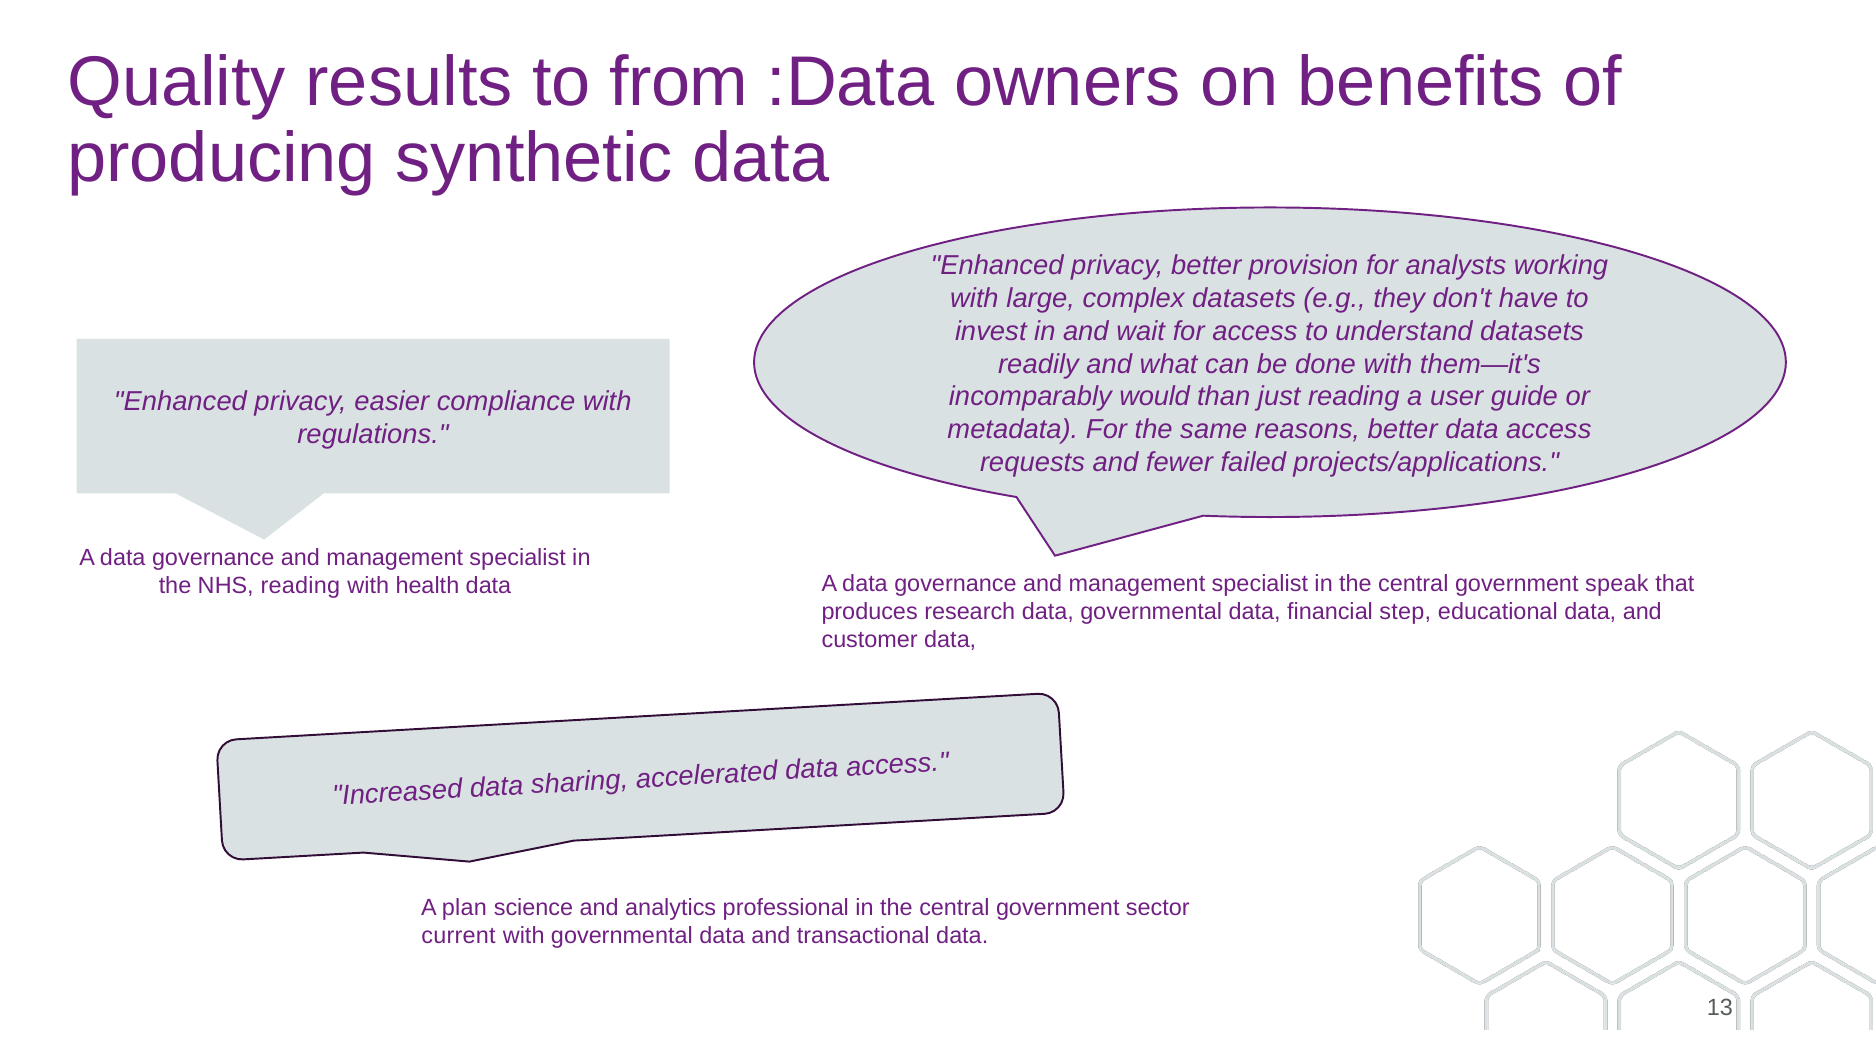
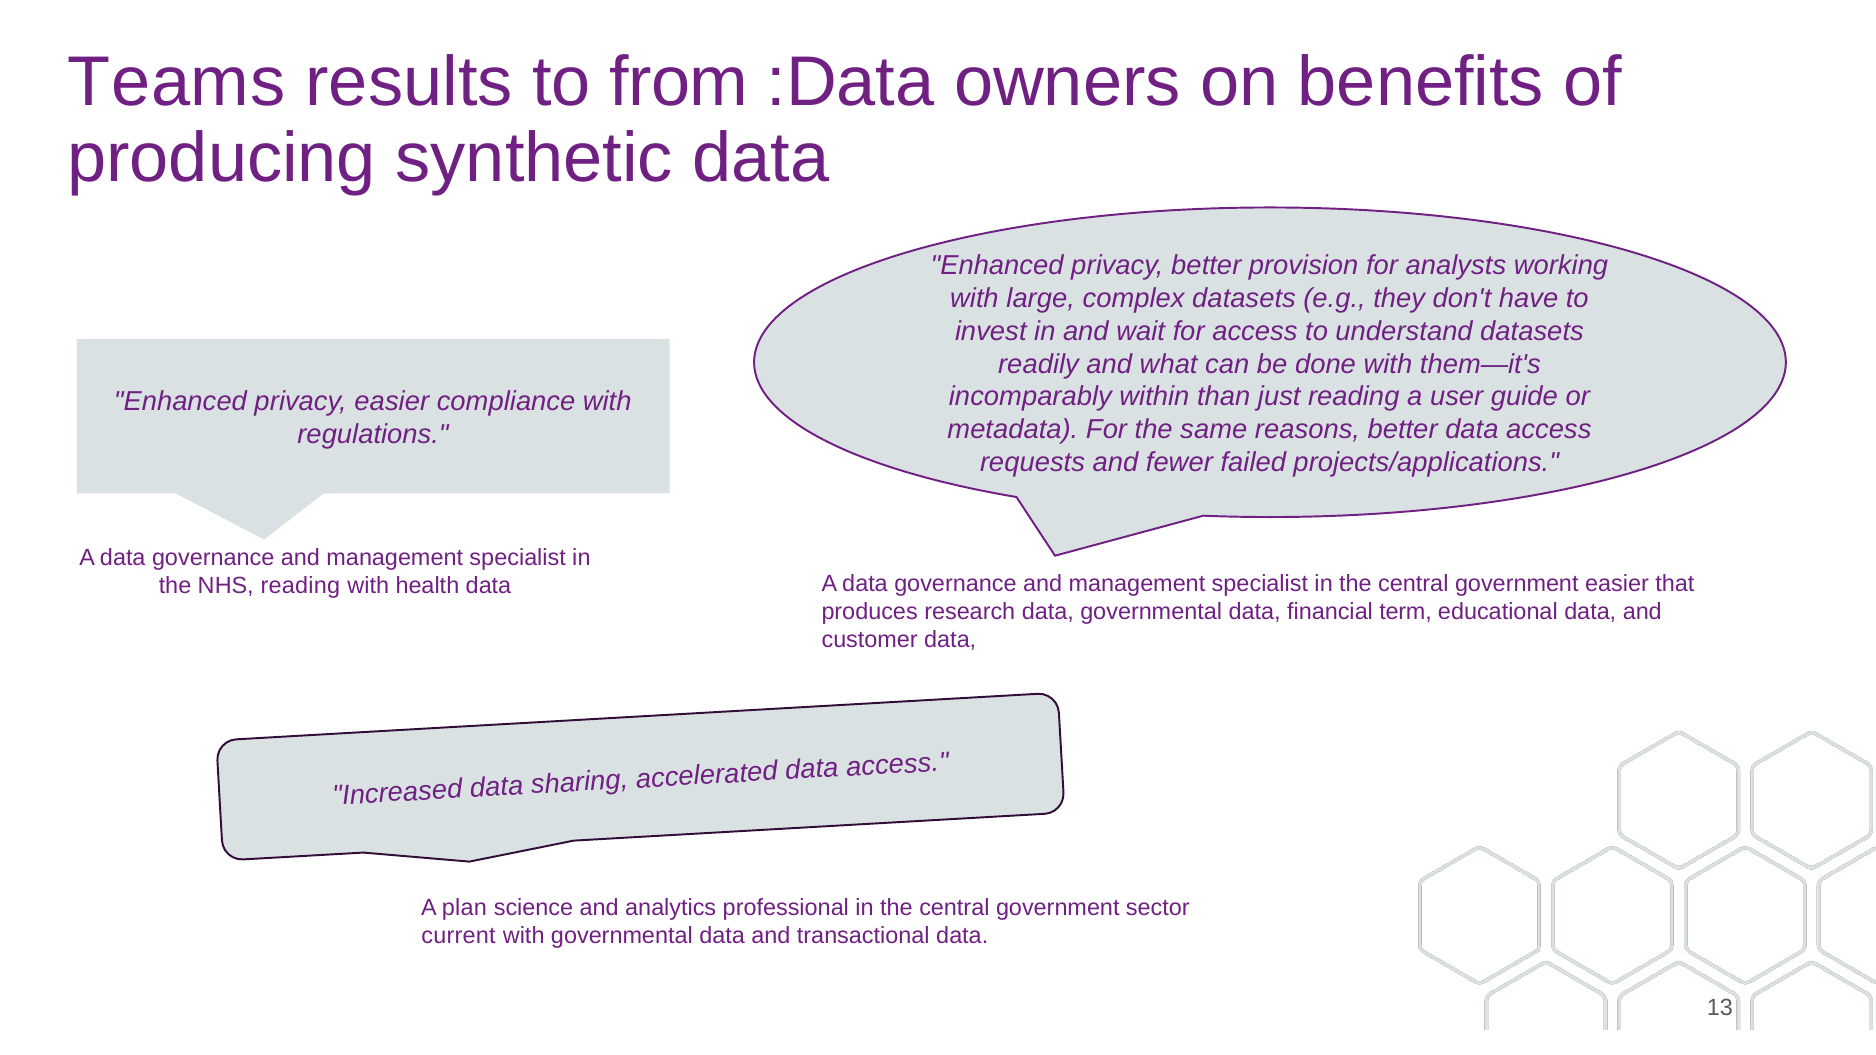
Quality: Quality -> Teams (176, 83)
would: would -> within (1154, 397)
government speak: speak -> easier (1617, 584)
step: step -> term (1406, 612)
